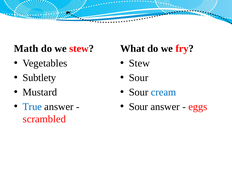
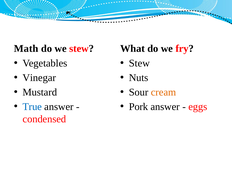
Subtlety: Subtlety -> Vinegar (39, 78)
Sour: Sour -> Nuts (139, 78)
cream colour: blue -> orange (164, 92)
Sour: Sour -> Pork (138, 107)
scrambled: scrambled -> condensed (44, 119)
